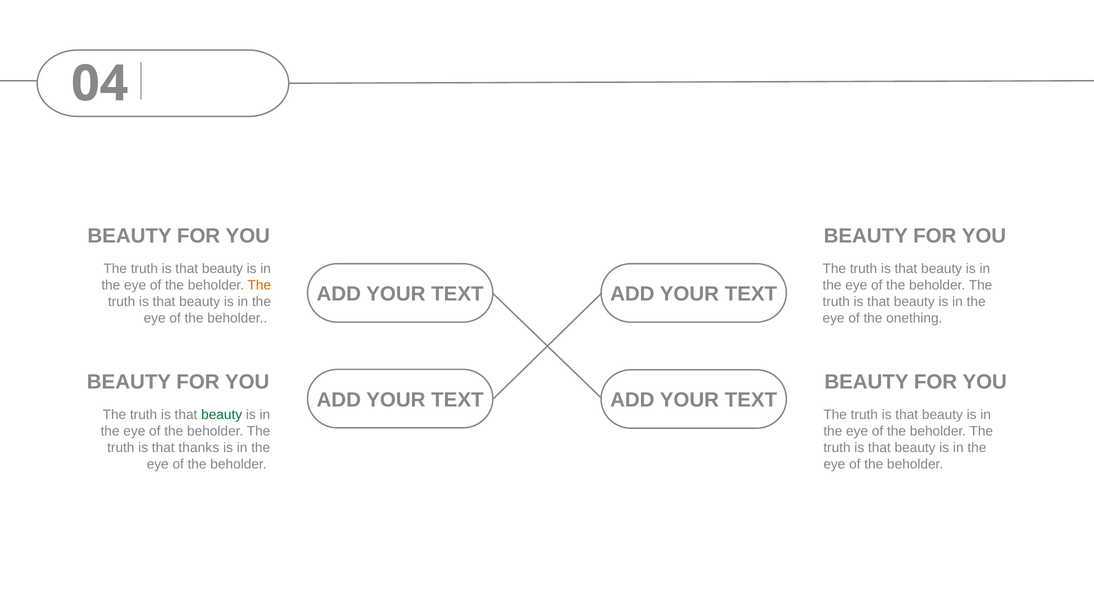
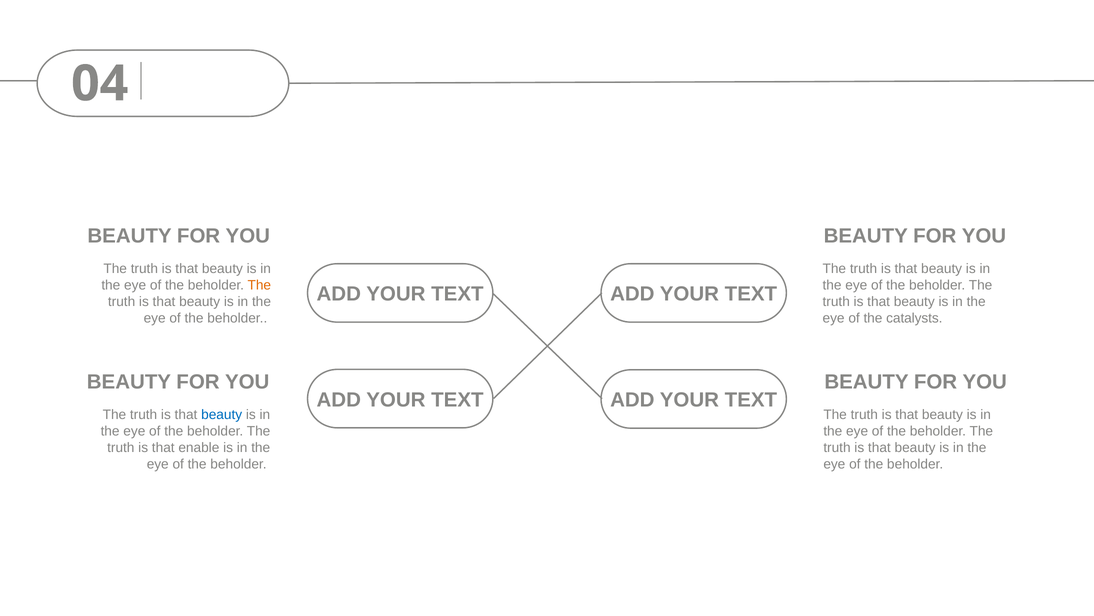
onething: onething -> catalysts (914, 318)
beauty colour: green -> blue (222, 414)
thanks: thanks -> enable (199, 447)
